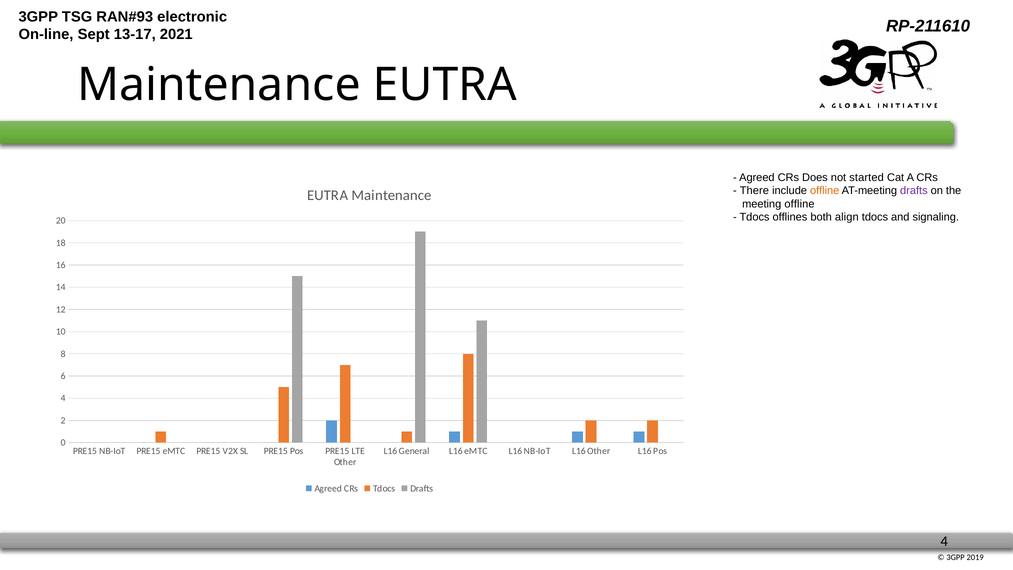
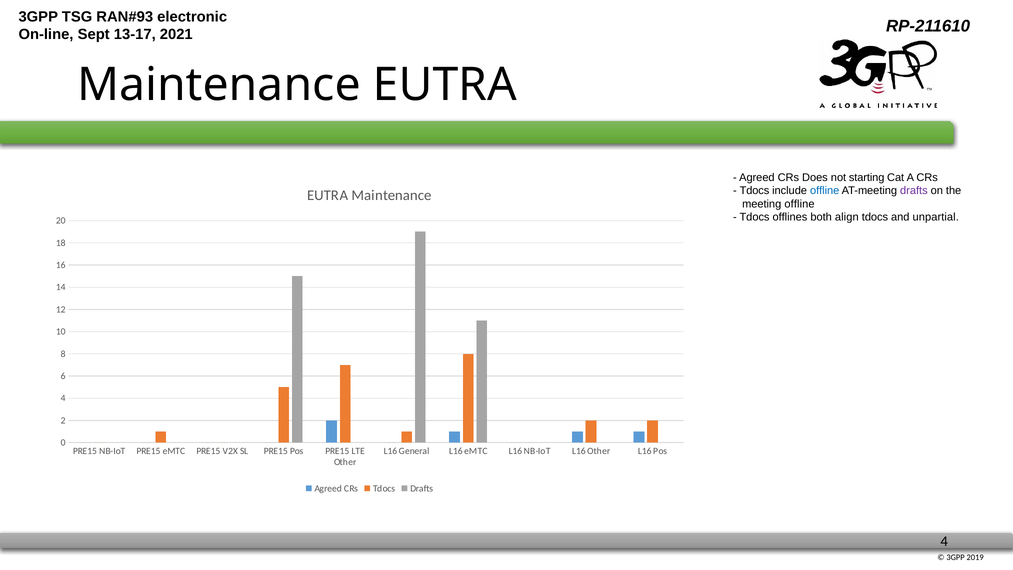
started: started -> starting (867, 177)
There: There -> Tdocs (754, 191)
offline colour: orange -> blue (825, 191)
signaling: signaling -> unpartial (936, 217)
